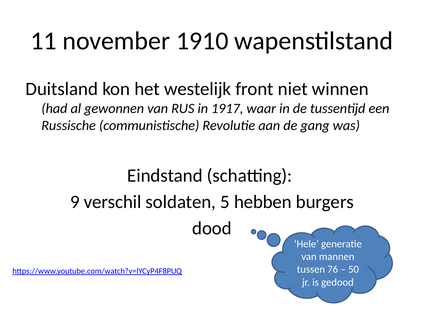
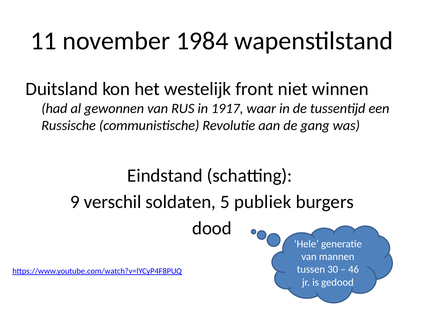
1910: 1910 -> 1984 (202, 41)
hebben: hebben -> publiek (263, 202)
76: 76 -> 30 (333, 269)
50: 50 -> 46 (354, 269)
